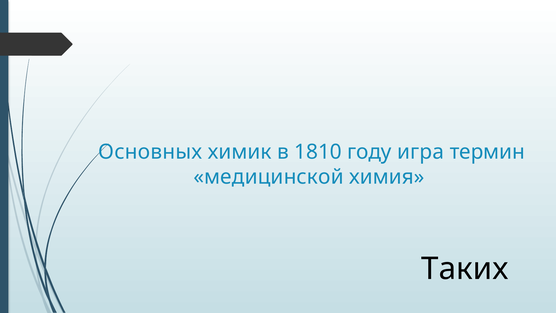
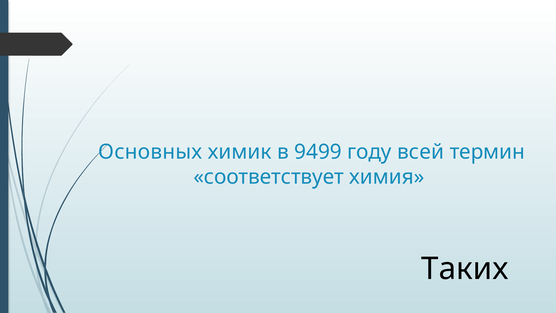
1810: 1810 -> 9499 (318, 152)
игра: игра -> всей (421, 152)
медицинской: медицинской -> соответствует (269, 177)
